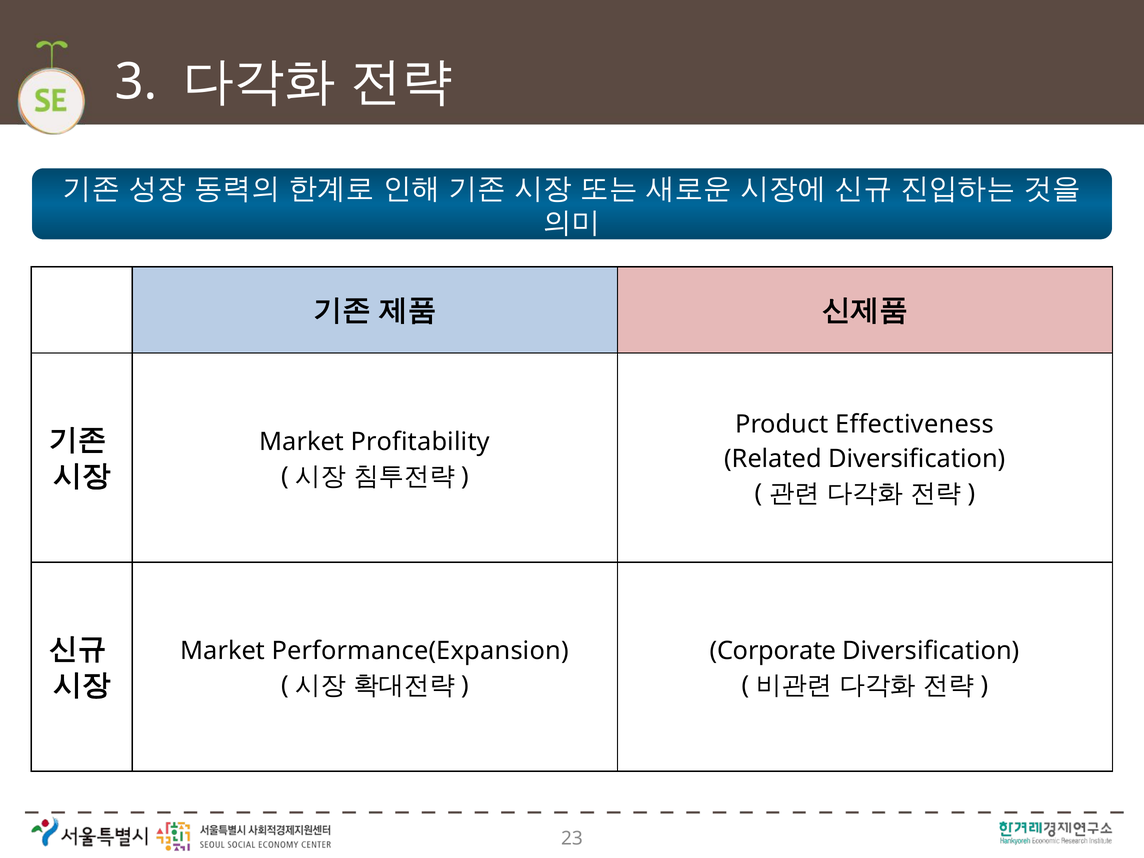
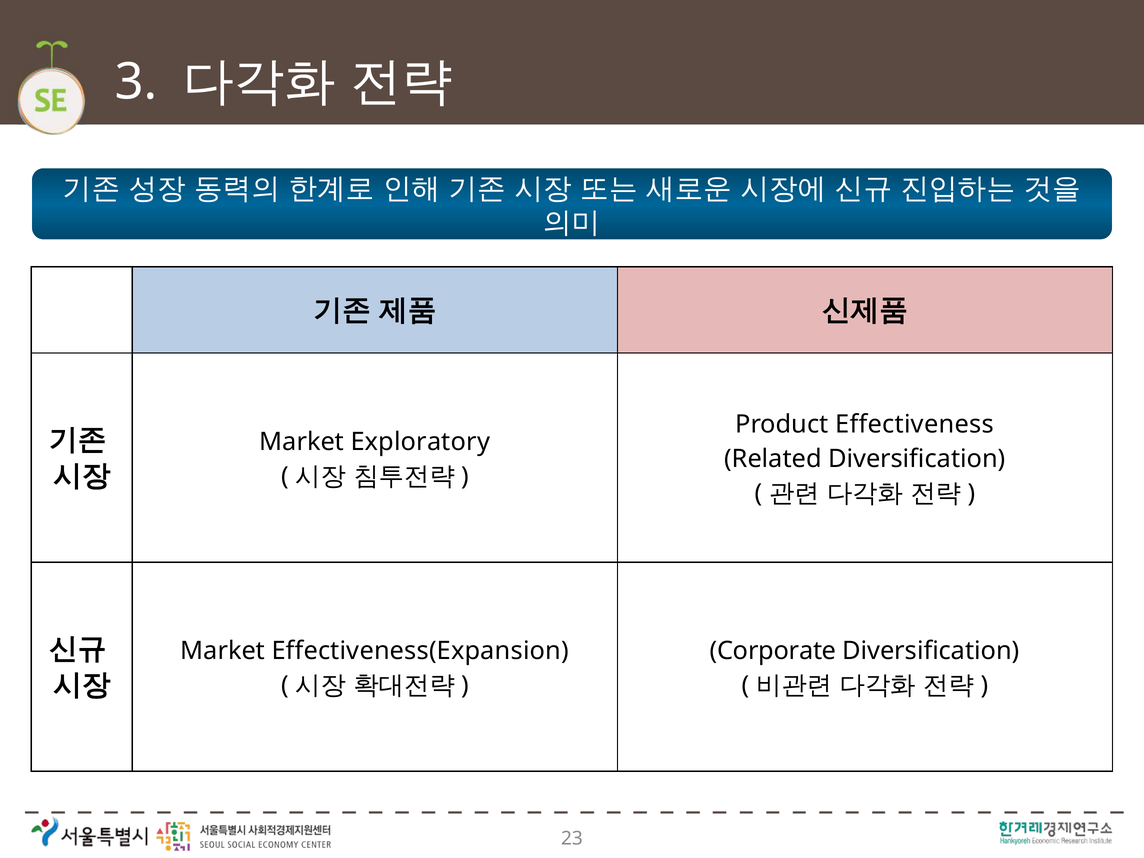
Profitability: Profitability -> Exploratory (420, 442)
Performance(Expansion: Performance(Expansion -> Effectiveness(Expansion (420, 651)
